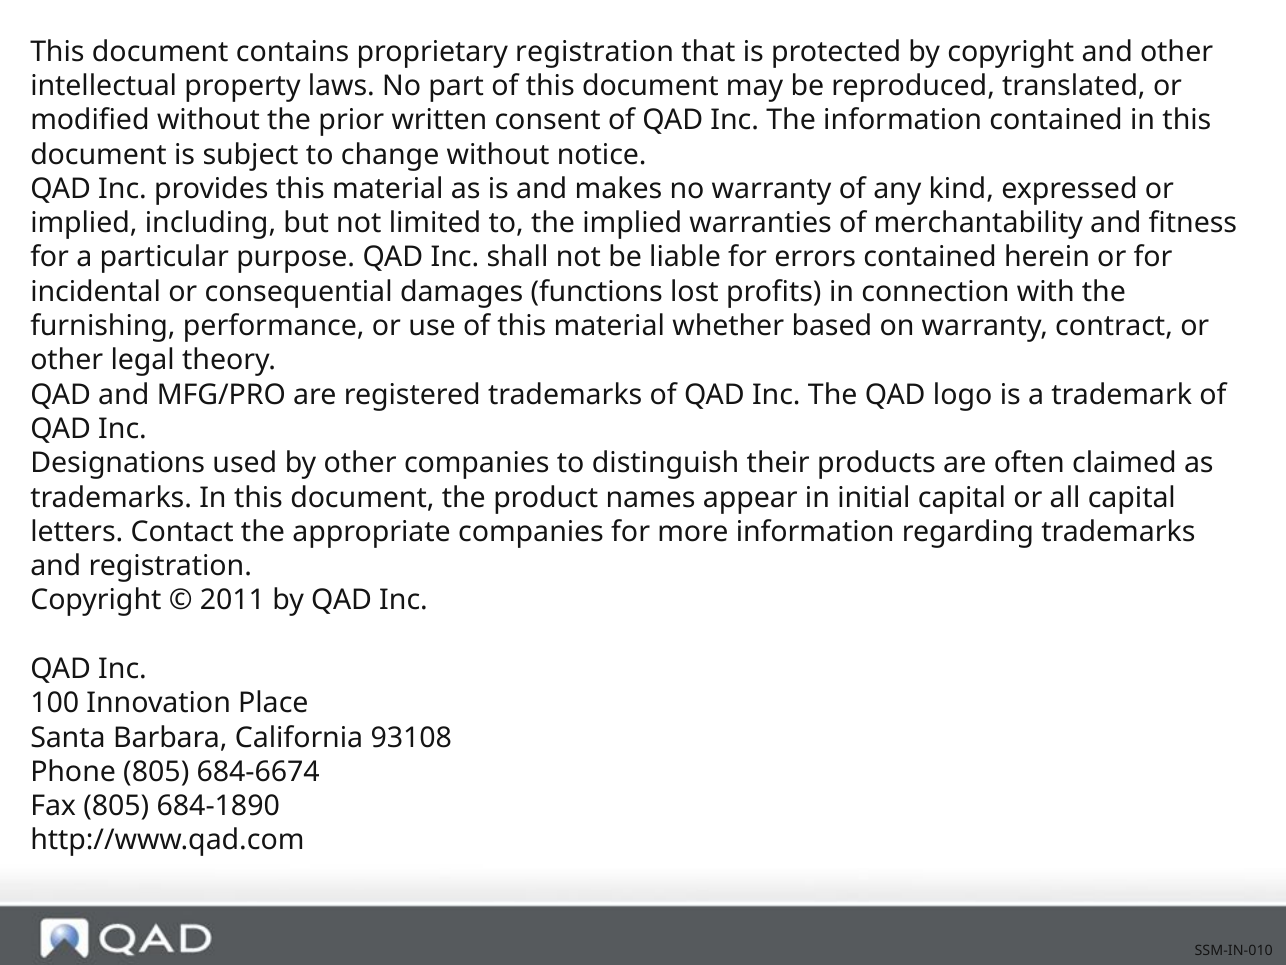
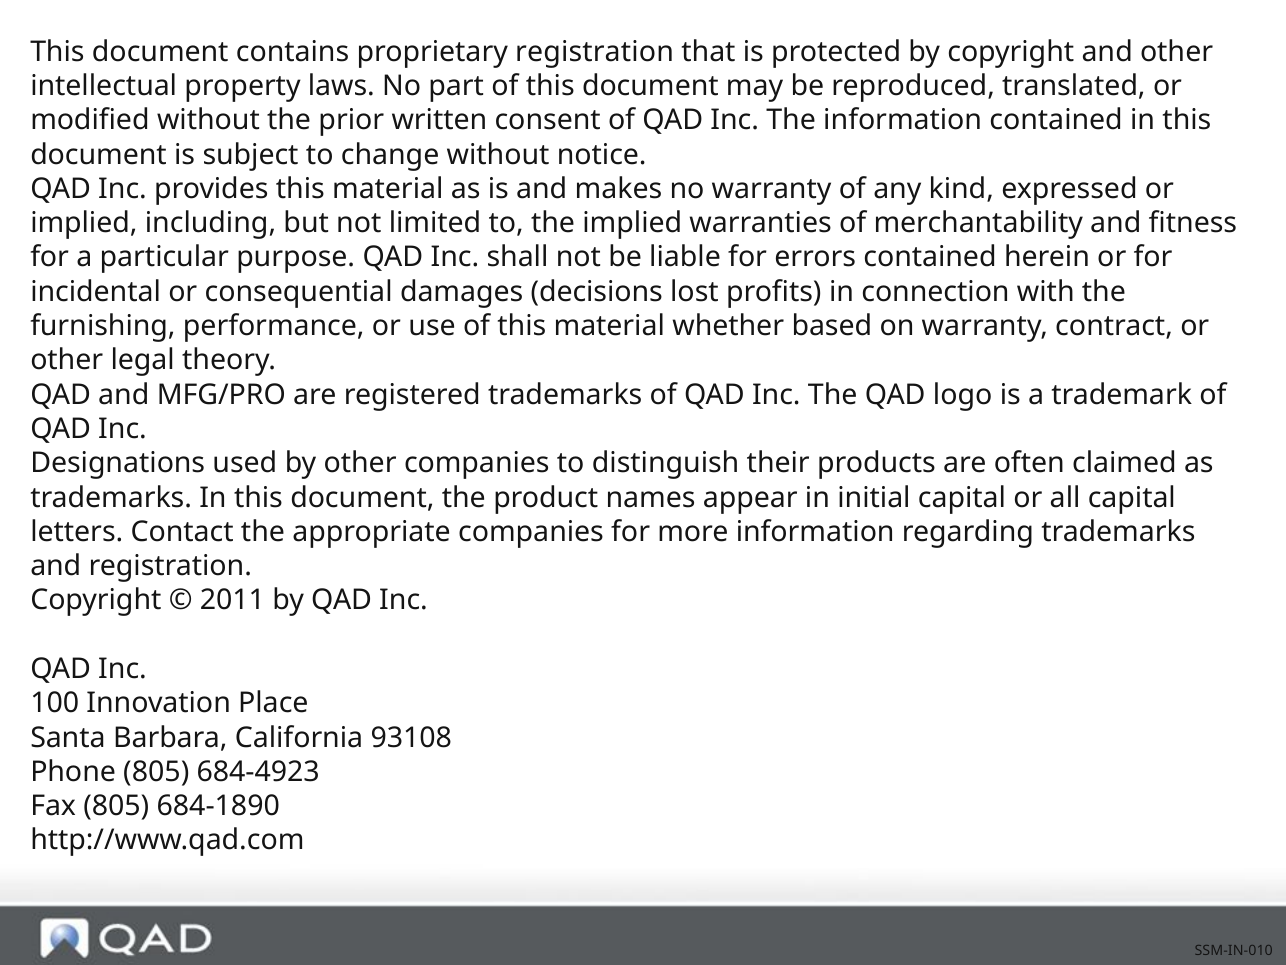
functions: functions -> decisions (597, 292)
684-6674: 684-6674 -> 684-4923 (258, 772)
